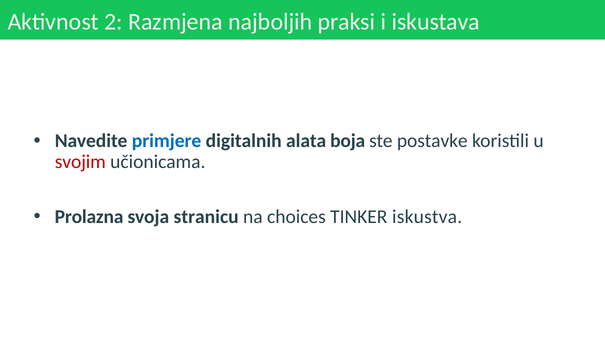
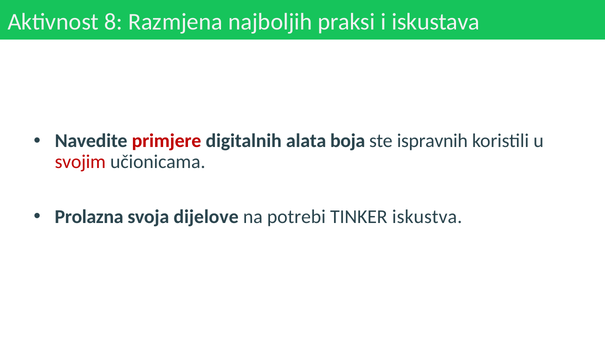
2: 2 -> 8 (113, 22)
primjere colour: blue -> red (167, 141)
postavke: postavke -> ispravnih (432, 141)
stranicu: stranicu -> dijelove (206, 217)
choices: choices -> potrebi (296, 217)
